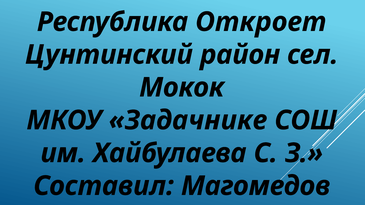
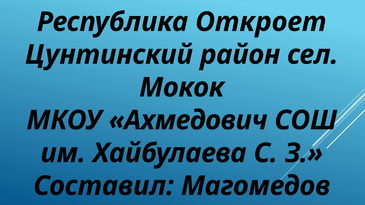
МКОУ Задачнике: Задачнике -> Ахмедович (188, 121)
